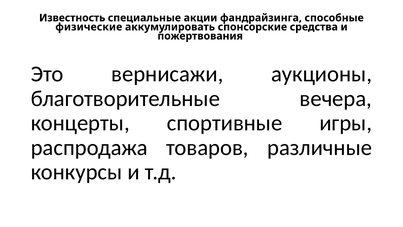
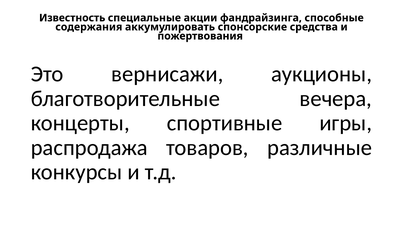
физические: физические -> содержания (89, 27)
